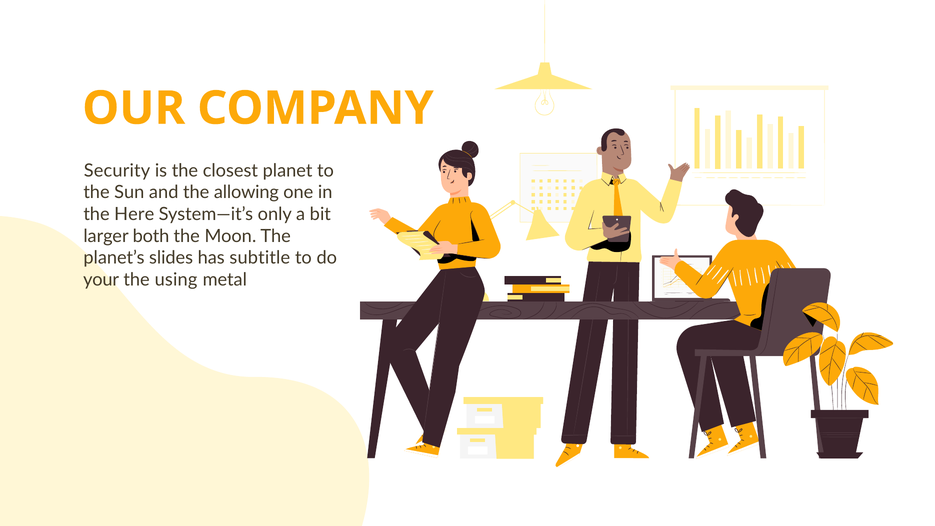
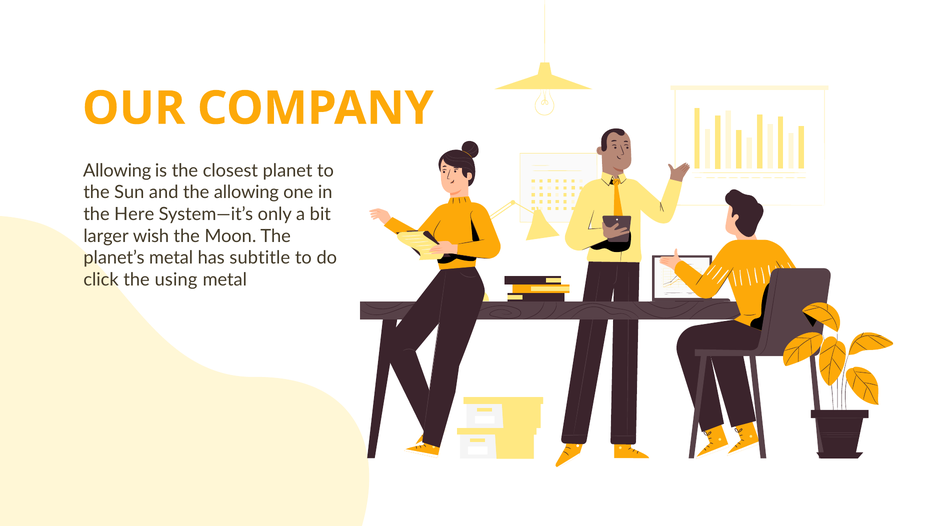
Security: Security -> Allowing (117, 171)
both: both -> wish (151, 236)
planet’s slides: slides -> metal (171, 258)
your: your -> click (101, 280)
